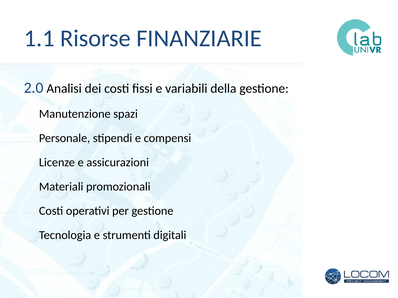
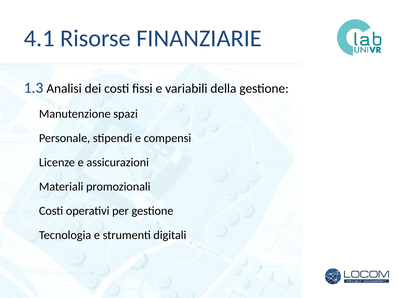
1.1: 1.1 -> 4.1 (39, 39)
2.0: 2.0 -> 1.3 (34, 88)
